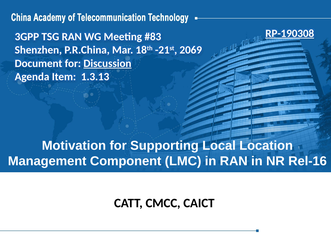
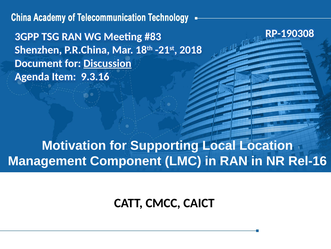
RP-190308 underline: present -> none (290, 33)
2069: 2069 -> 2018 (191, 50)
1.3.13: 1.3.13 -> 9.3.16 (95, 76)
